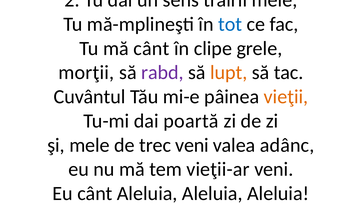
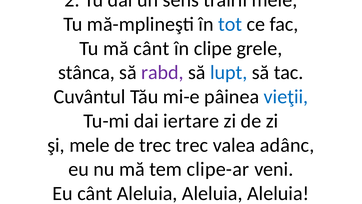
morţii: morţii -> stânca (87, 72)
lupt colour: orange -> blue (229, 72)
vieţii colour: orange -> blue (286, 97)
poartă: poartă -> iertare (191, 121)
trec veni: veni -> trec (192, 145)
vieţii-ar: vieţii-ar -> clipe-ar (218, 169)
